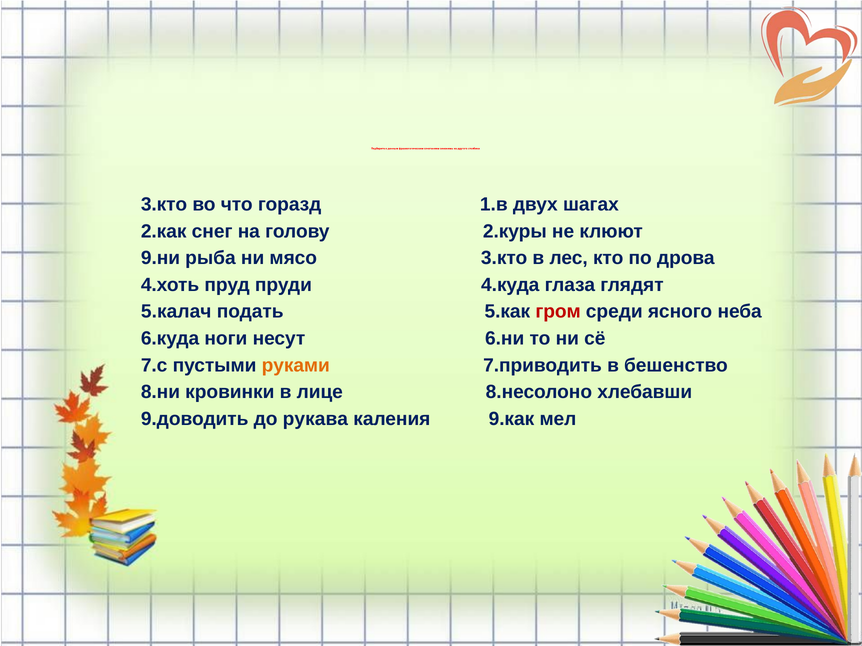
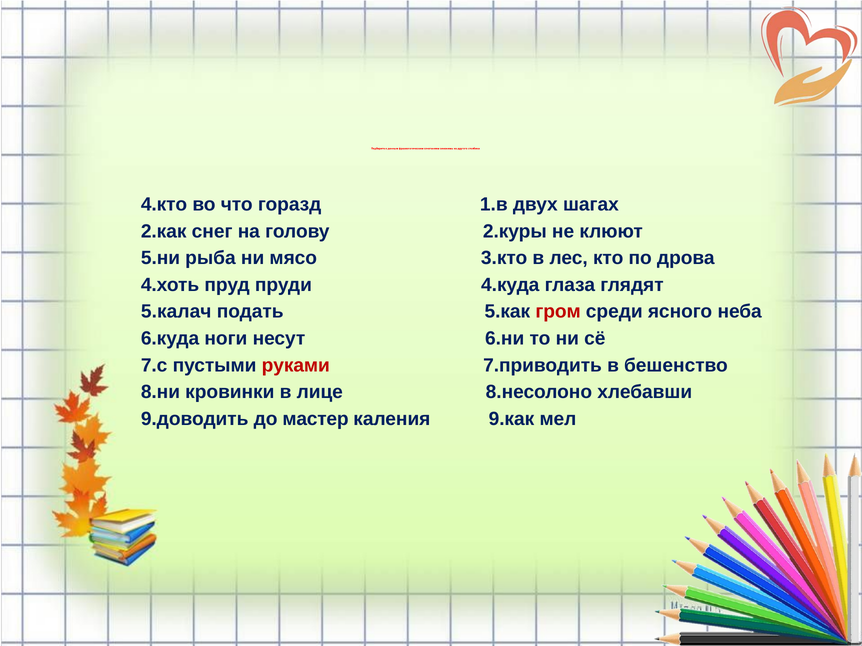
3.кто: 3.кто -> 4.кто (164, 205)
9.ни: 9.ни -> 5.ни (161, 258)
руками colour: orange -> red (296, 365)
рукава: рукава -> мастер (315, 419)
